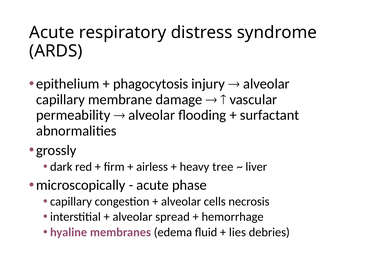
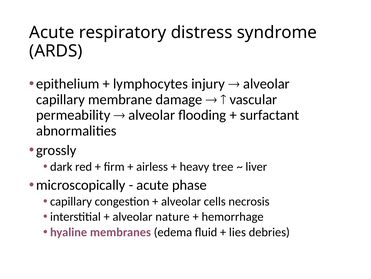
phagocytosis: phagocytosis -> lymphocytes (151, 84)
spread: spread -> nature (172, 216)
